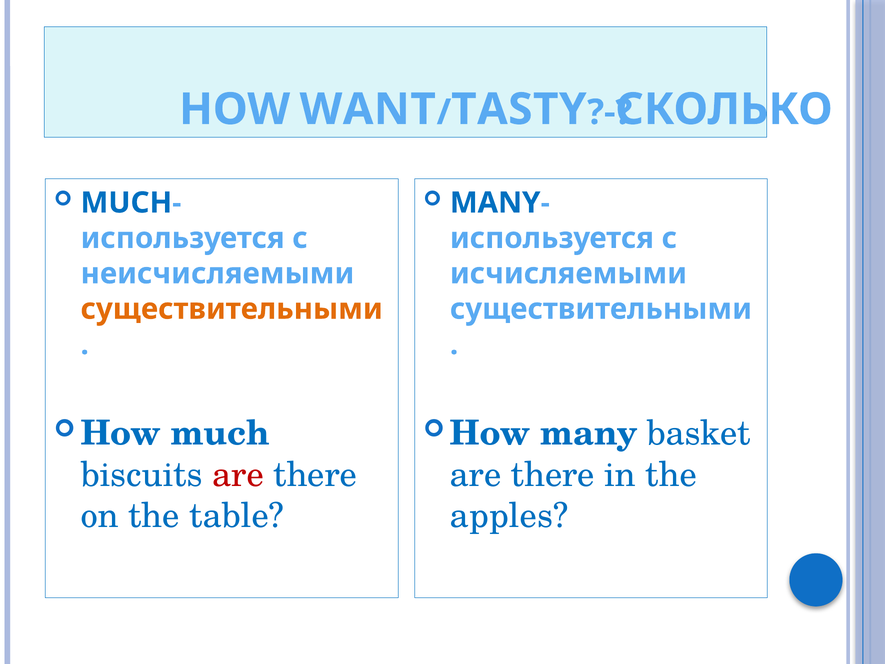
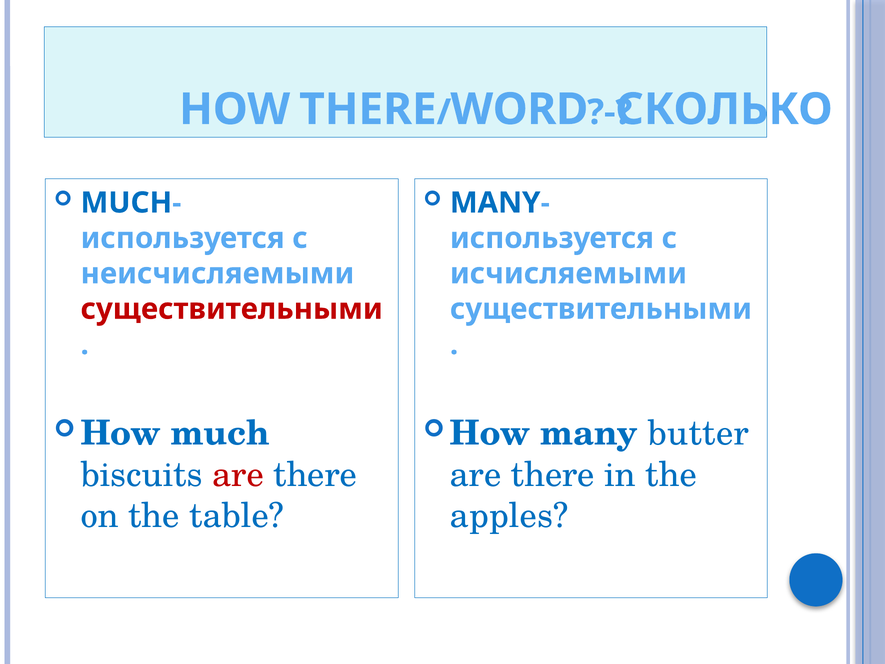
HOW WANT: WANT -> THERE (368, 109)
TASTY: TASTY -> WORD (519, 109)
существительными colour: orange -> red (232, 309)
basket: basket -> butter (698, 433)
